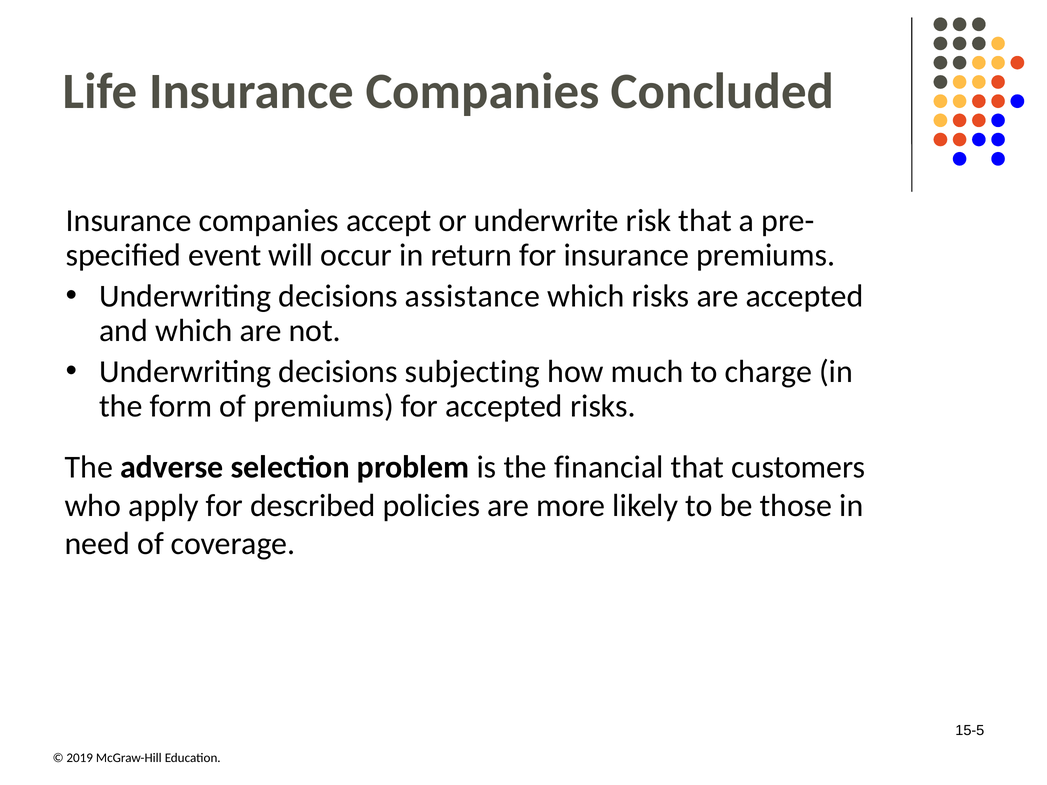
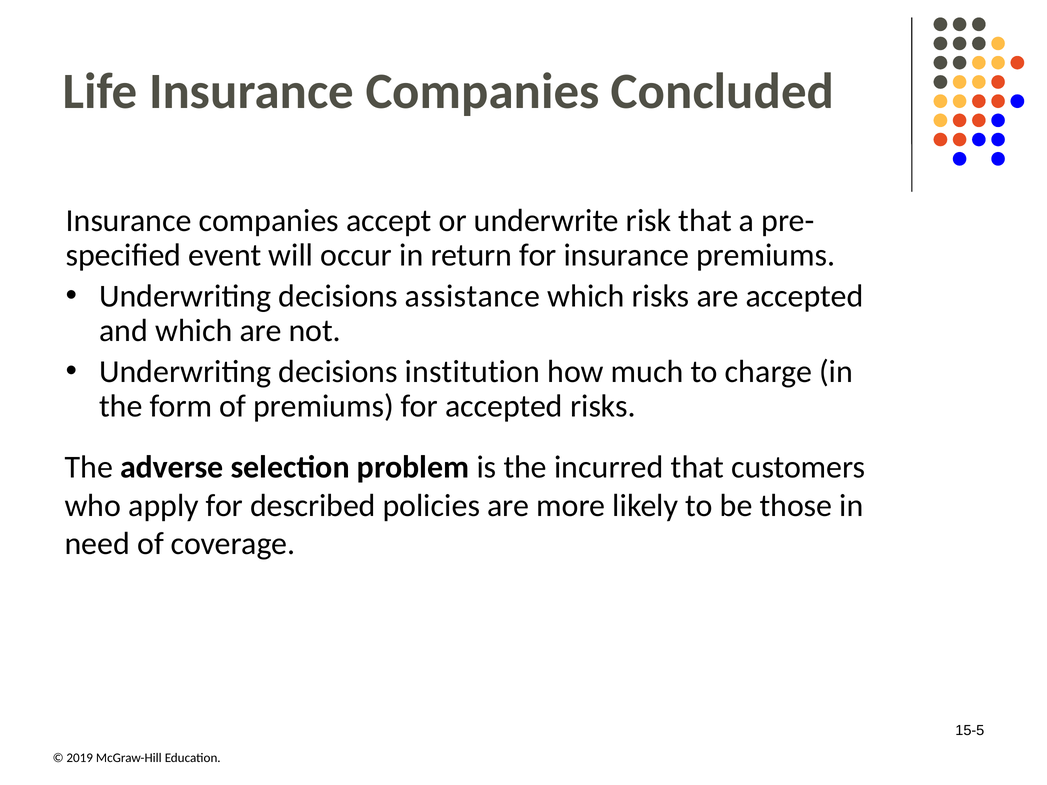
subjecting: subjecting -> institution (473, 372)
financial: financial -> incurred (609, 467)
